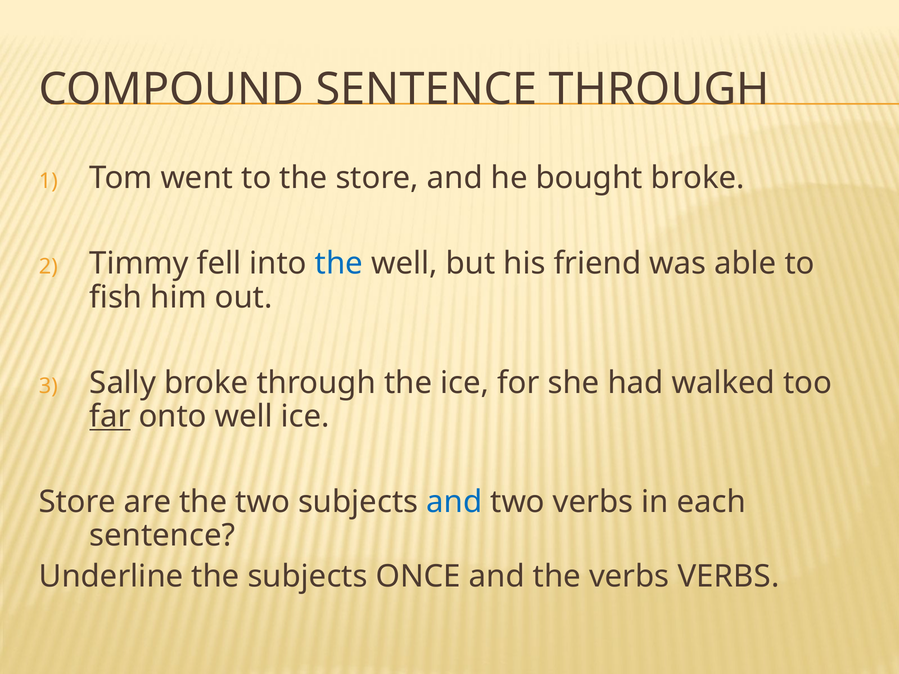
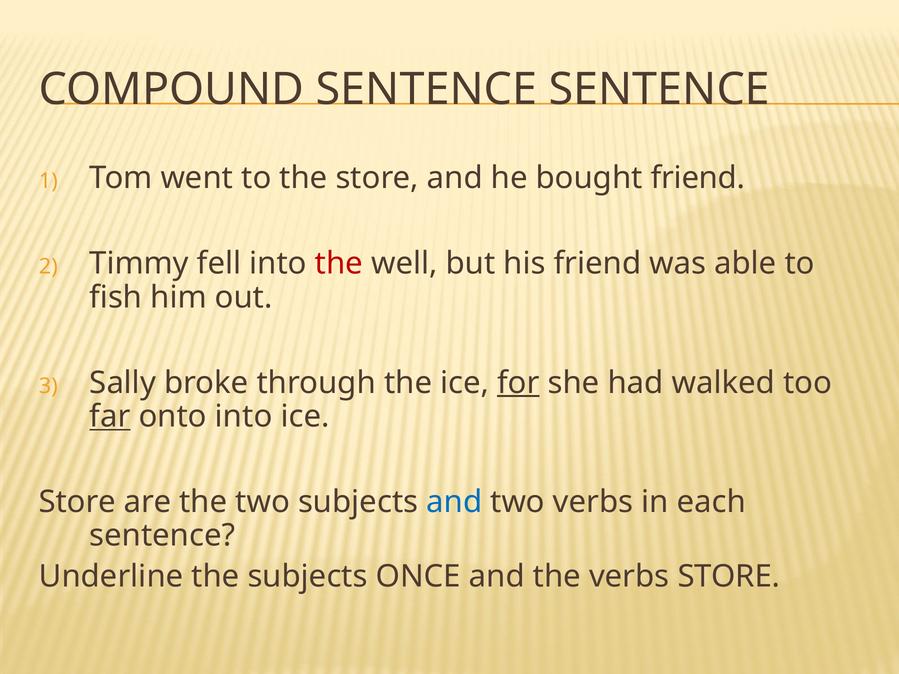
SENTENCE THROUGH: THROUGH -> SENTENCE (659, 89)
bought broke: broke -> friend (698, 178)
the colour: blue -> red (339, 264)
for underline: none -> present (518, 383)
onto well: well -> into (244, 417)
verbs VERBS: VERBS -> STORE (729, 577)
